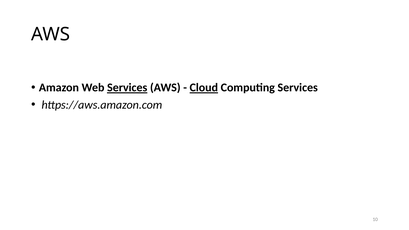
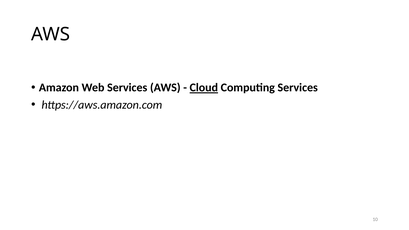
Services underline: present -> none (127, 88)
